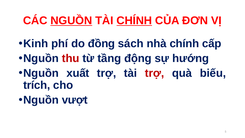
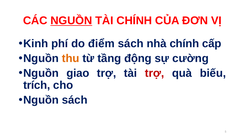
CHÍNH underline: present -> none (134, 21)
đồng: đồng -> điểm (101, 44)
thu colour: red -> orange (71, 58)
hướng: hướng -> cường (191, 58)
xuất: xuất -> giao (78, 73)
Nguồn vượt: vượt -> sách (75, 100)
